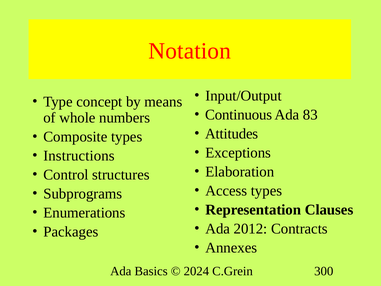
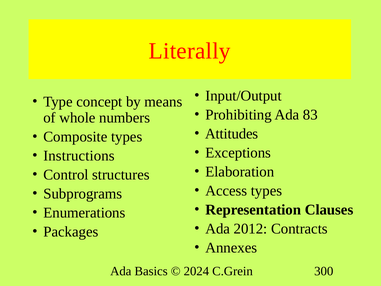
Notation: Notation -> Literally (190, 51)
Continuous: Continuous -> Prohibiting (239, 115)
